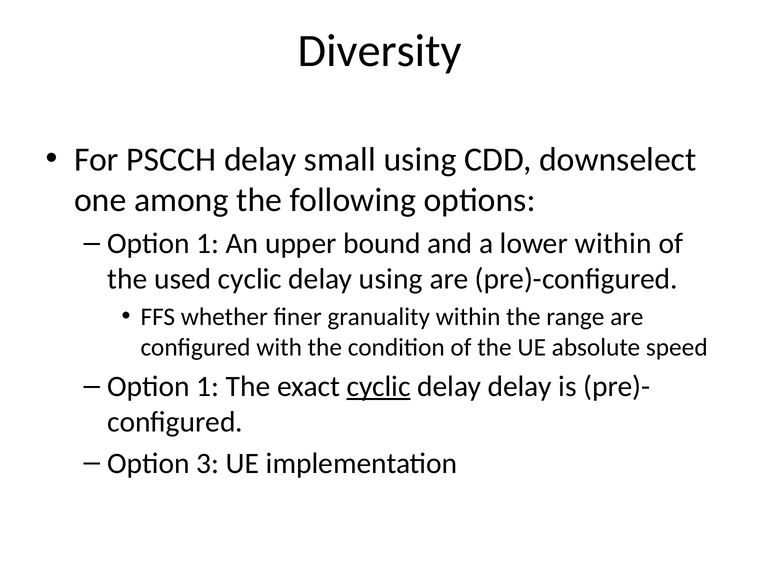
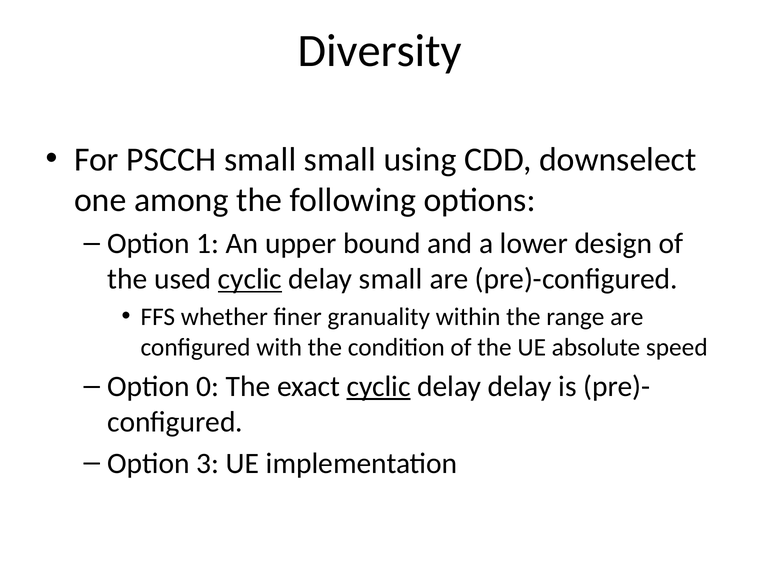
PSCCH delay: delay -> small (260, 159)
lower within: within -> design (613, 244)
cyclic underline: none -> present (250, 279)
delay using: using -> small (391, 279)
1: 1 -> 0 (208, 386)
